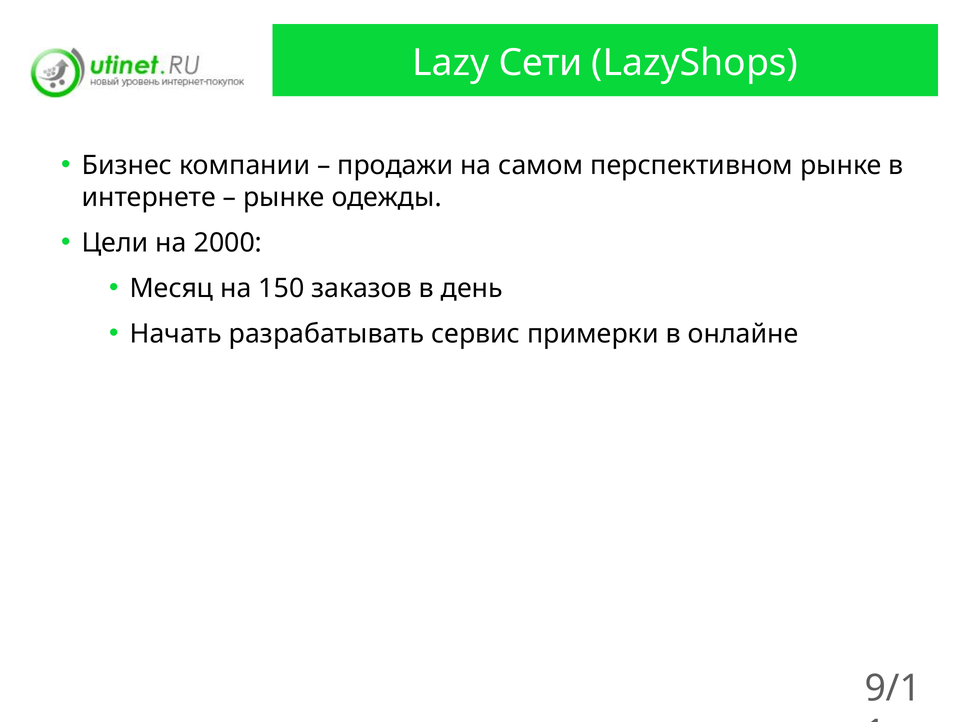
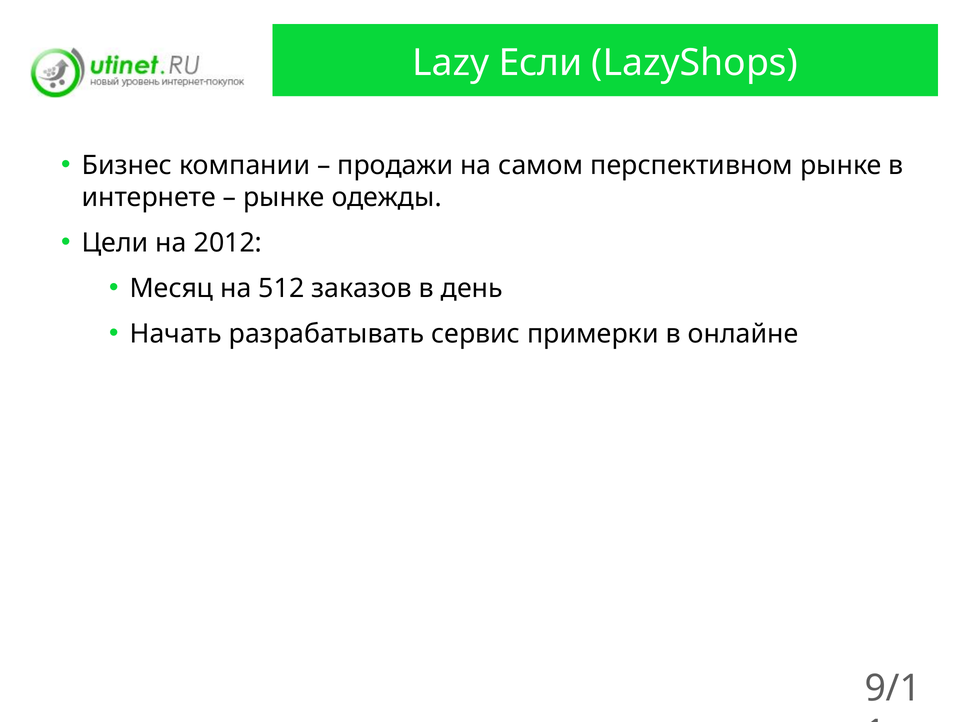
Сети: Сети -> Если (541, 63)
2000: 2000 -> 2012 (228, 243)
150: 150 -> 512 (281, 288)
